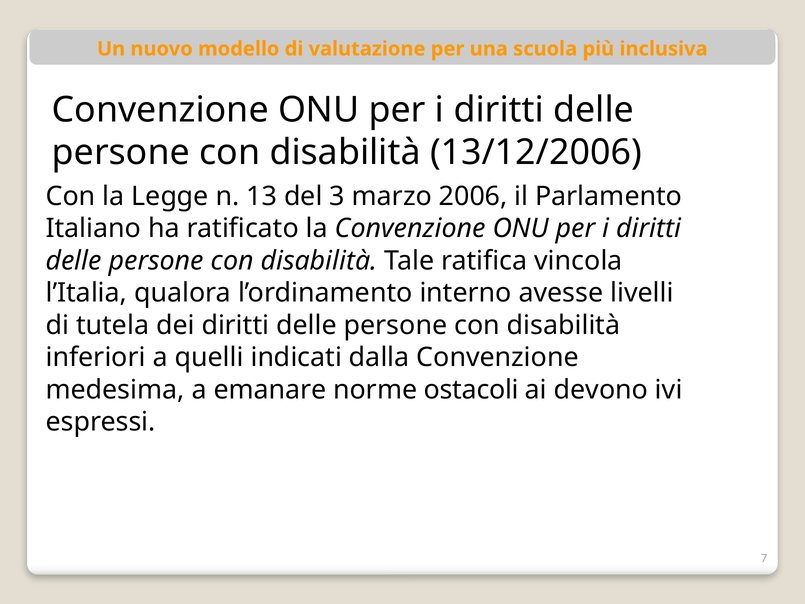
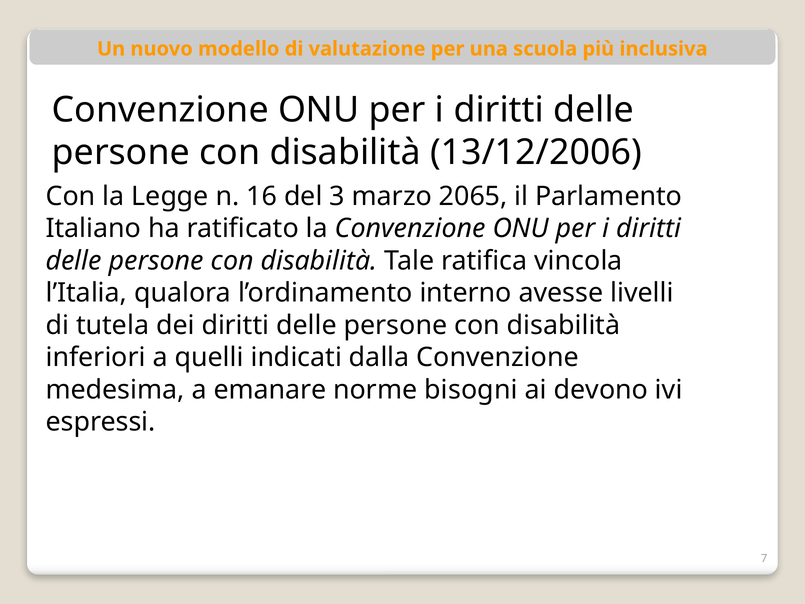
13: 13 -> 16 (262, 196)
2006: 2006 -> 2065 (473, 196)
ostacoli: ostacoli -> bisogni (471, 390)
